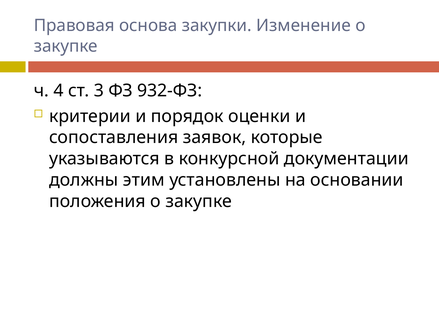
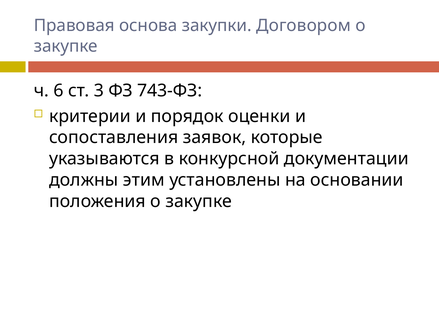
Изменение: Изменение -> Договором (304, 26)
4: 4 -> 6 (59, 91)
932-ФЗ: 932-ФЗ -> 743-ФЗ (170, 91)
